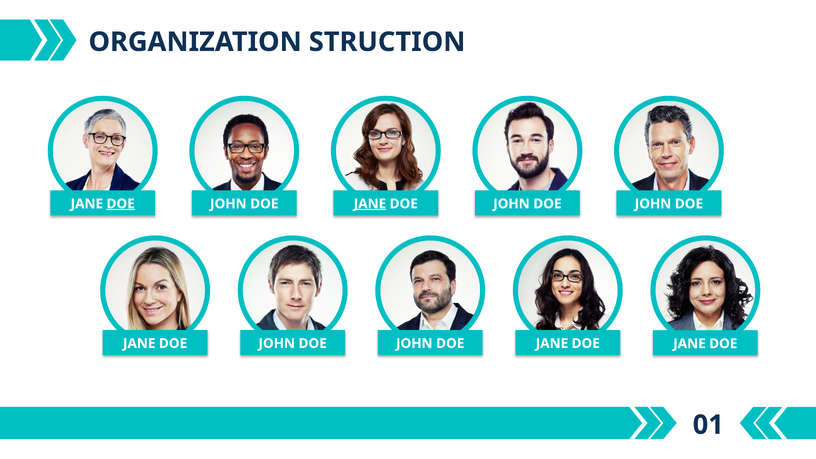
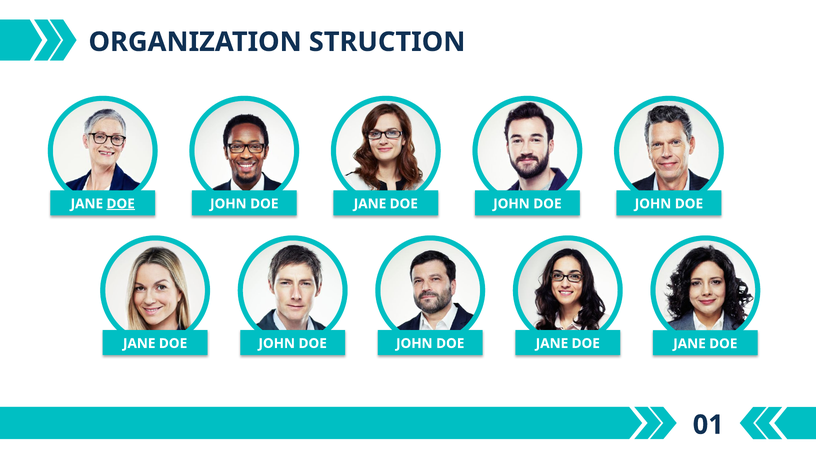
JANE underline: present -> none (370, 204)
